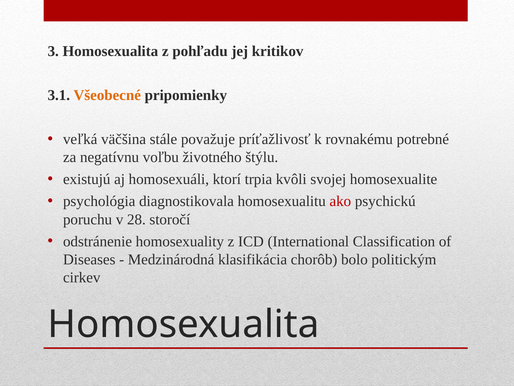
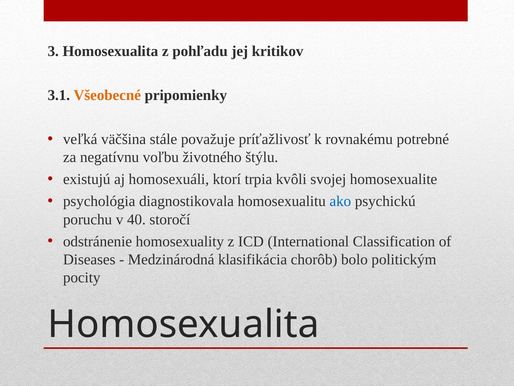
ako colour: red -> blue (340, 201)
28: 28 -> 40 (136, 219)
cirkev: cirkev -> pocity (82, 277)
